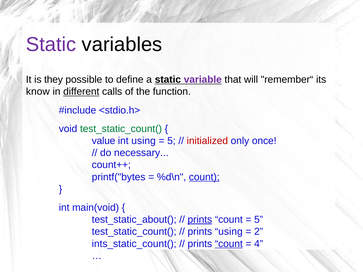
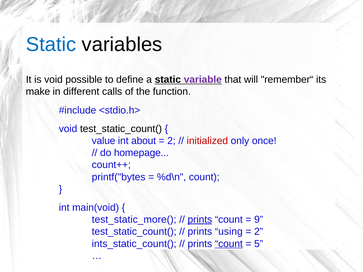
Static colour: purple -> blue (51, 44)
is they: they -> void (53, 80)
know: know -> make (38, 92)
different underline: present -> none (81, 92)
test_static_count( colour: green -> black (121, 129)
int using: using -> about (144, 141)
5: 5 -> 2 (171, 141)
necessary: necessary -> homepage (141, 153)
count underline: present -> none (204, 177)
test_static_about(: test_static_about( -> test_static_more( (134, 220)
5: 5 -> 9 (259, 220)
4: 4 -> 5 (259, 244)
